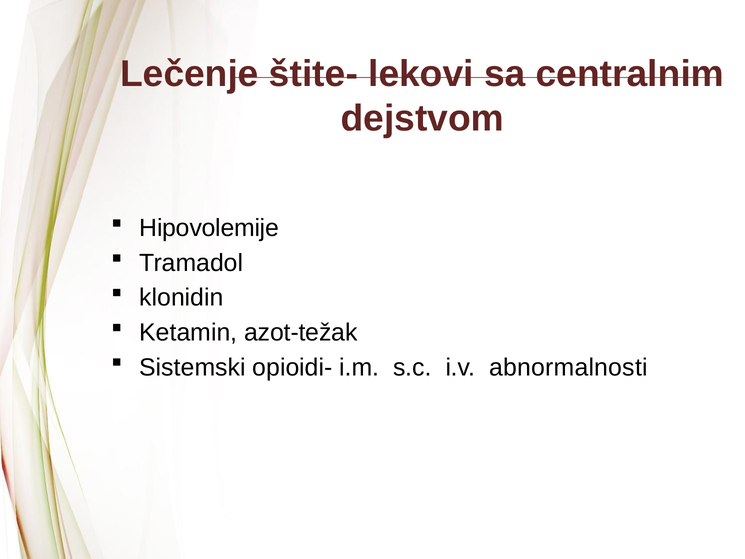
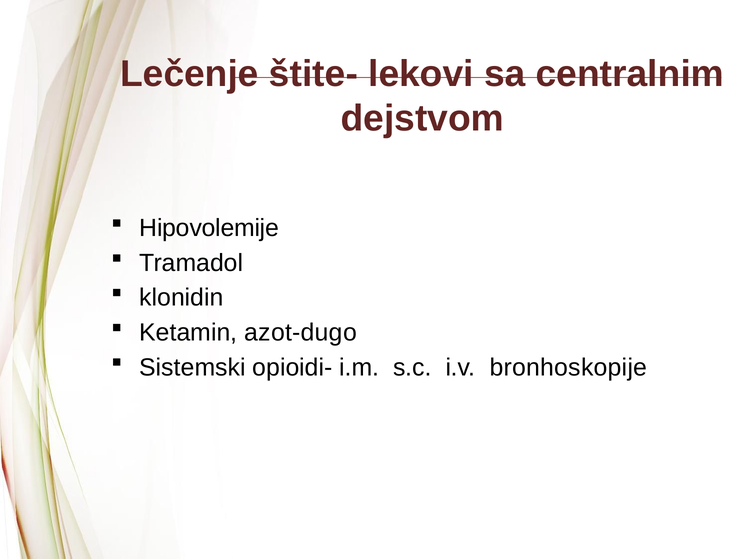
azot-težak: azot-težak -> azot-dugo (301, 332)
abnormalnosti: abnormalnosti -> bronhoskopije (568, 367)
